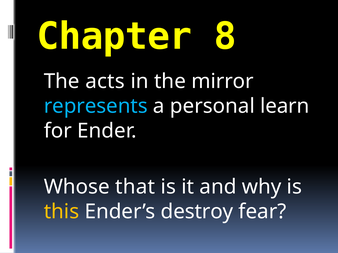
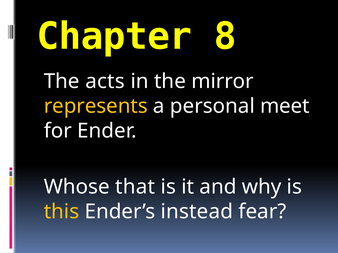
represents colour: light blue -> yellow (96, 106)
learn: learn -> meet (285, 106)
destroy: destroy -> instead (197, 212)
